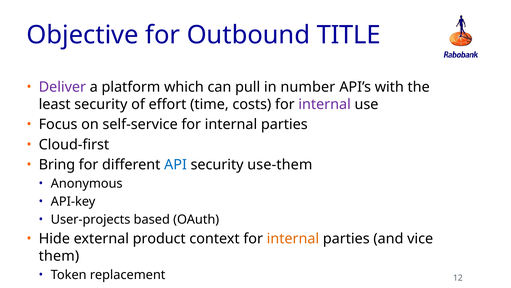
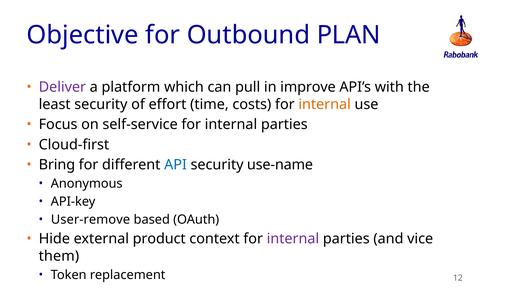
TITLE: TITLE -> PLAN (349, 35)
number: number -> improve (308, 87)
internal colour: purple -> orange (325, 104)
use-them: use-them -> use-name (280, 165)
User-projects: User-projects -> User-remove (90, 219)
internal colour: orange -> purple (293, 238)
